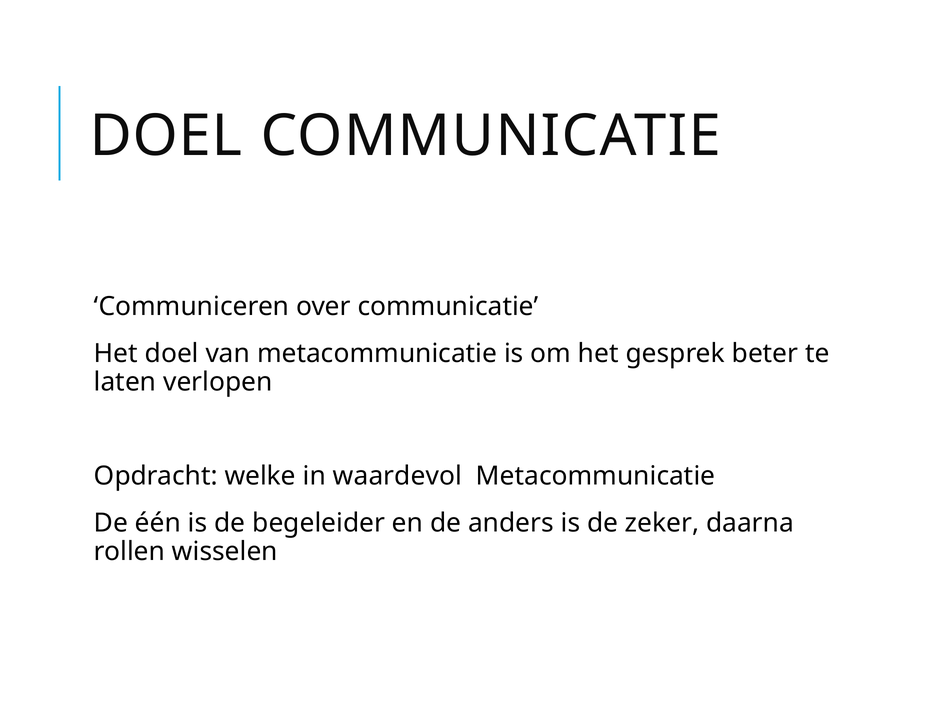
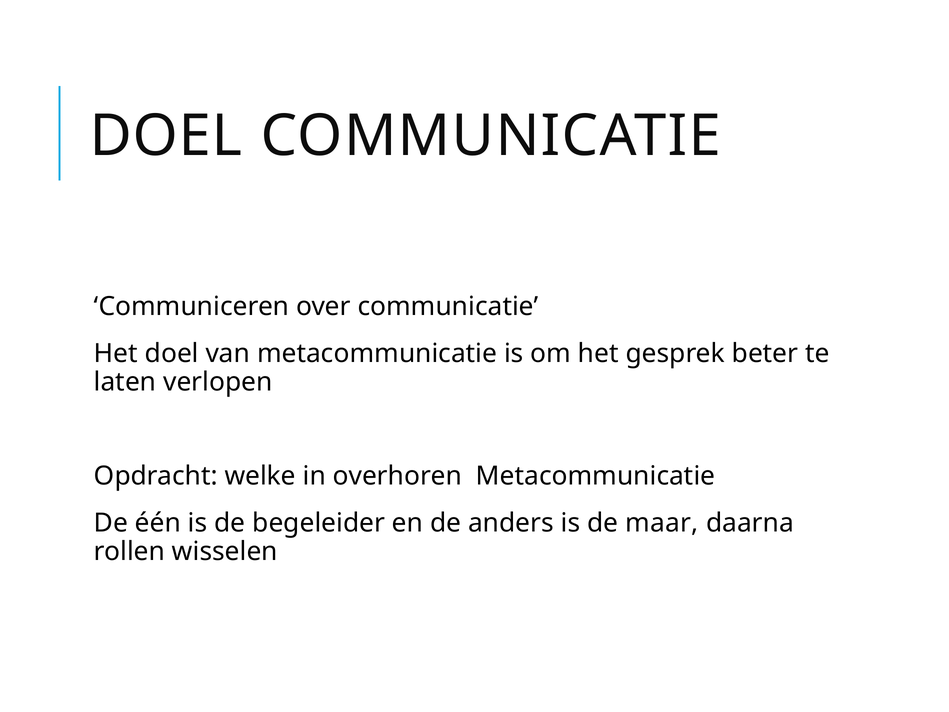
waardevol: waardevol -> overhoren (397, 476)
zeker: zeker -> maar (662, 523)
